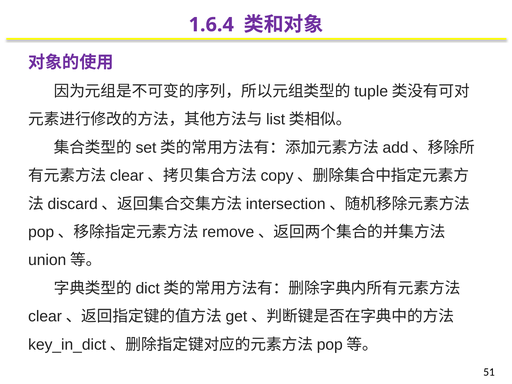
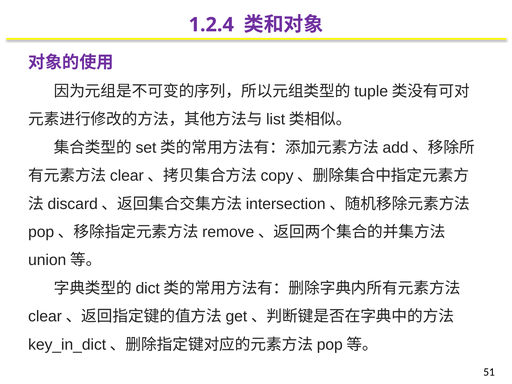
1.6.4: 1.6.4 -> 1.2.4 (211, 25)
